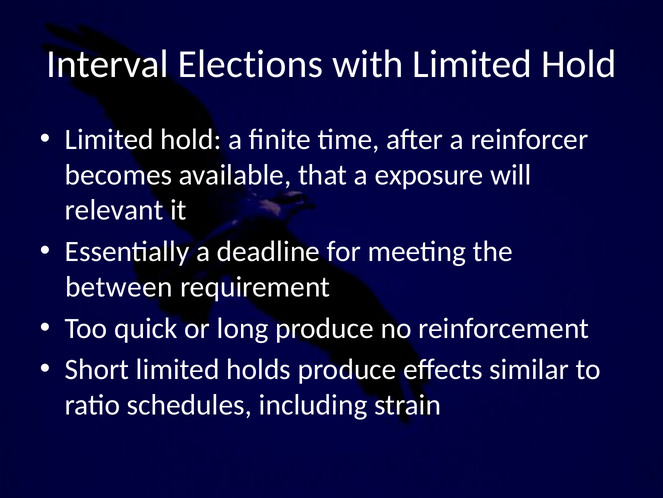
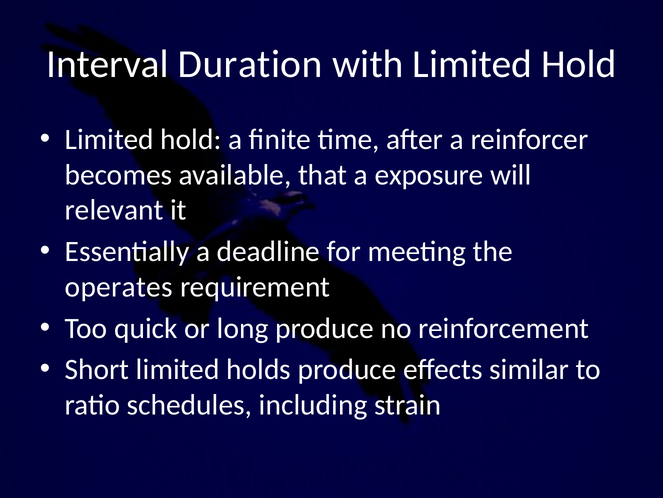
Elections: Elections -> Duration (250, 64)
between: between -> operates (119, 287)
